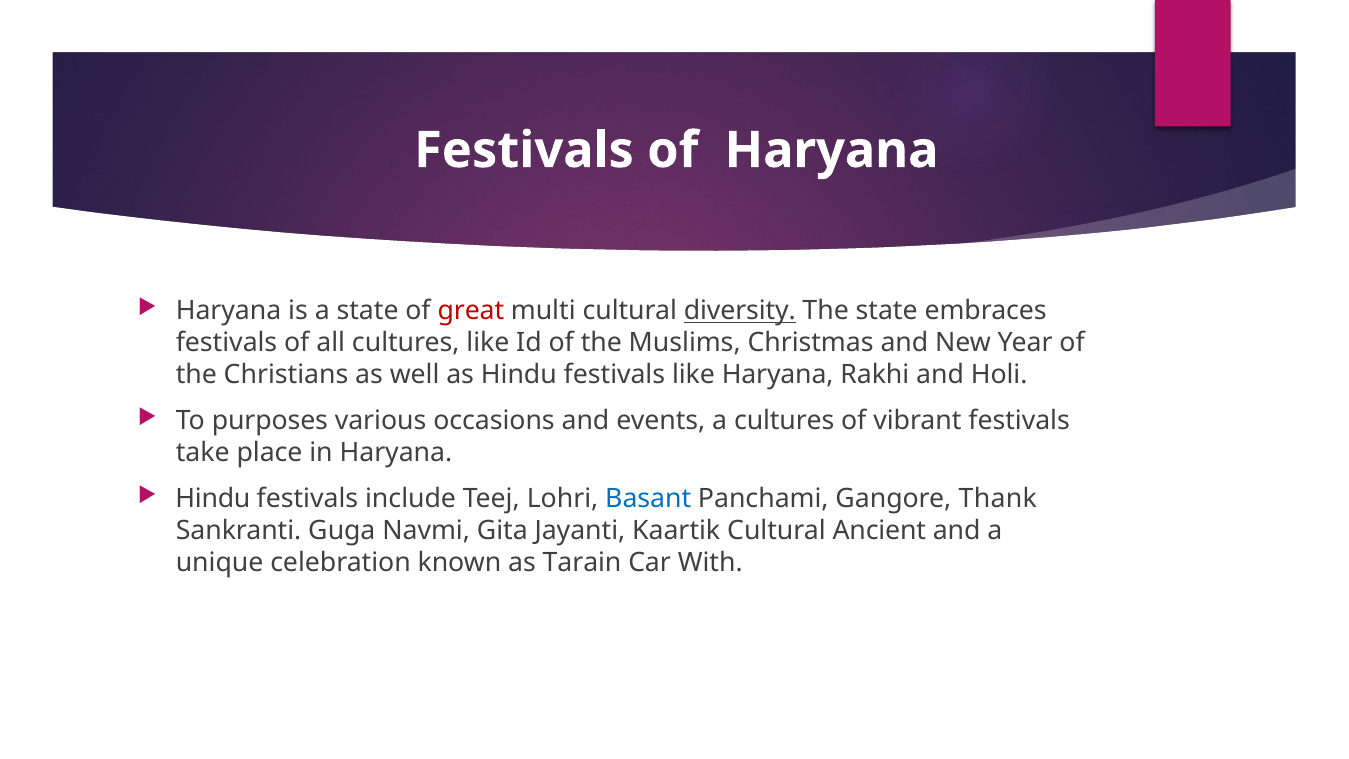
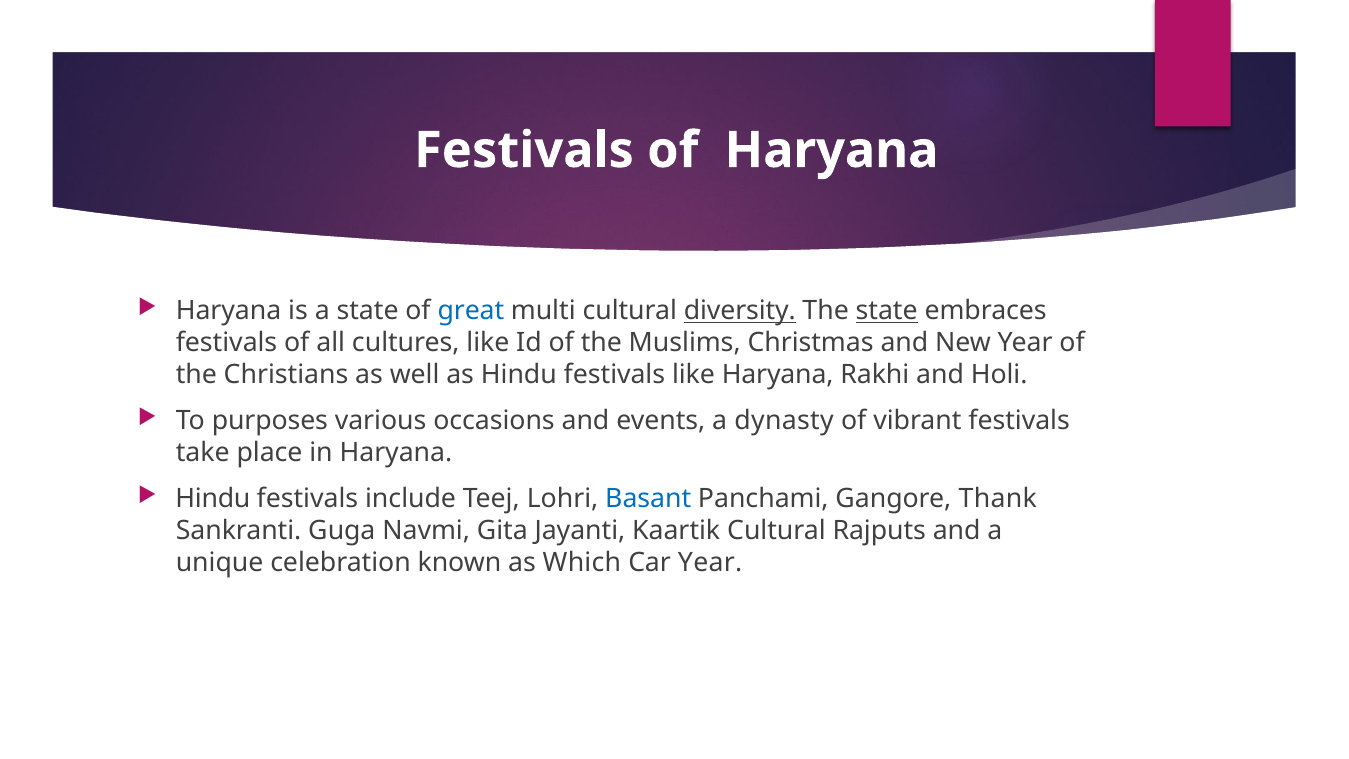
great colour: red -> blue (471, 311)
state underline: none -> present (887, 311)
a cultures: cultures -> dynasty (784, 421)
Ancient: Ancient -> Rajputs (879, 531)
Tarain: Tarain -> Which (582, 563)
Car With: With -> Year (710, 563)
